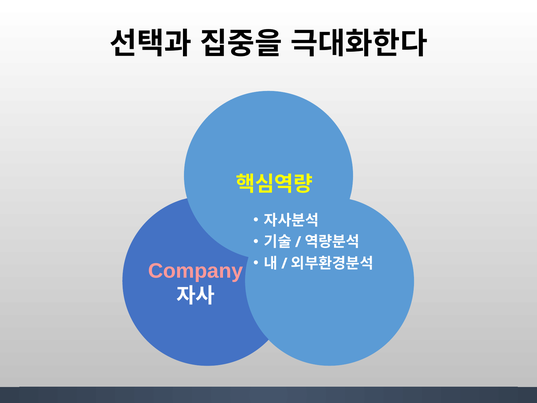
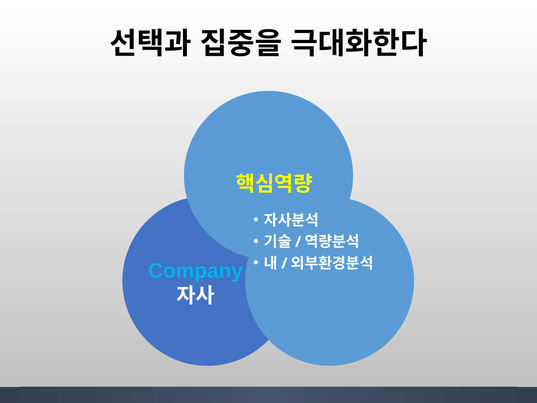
Company colour: pink -> light blue (196, 271)
